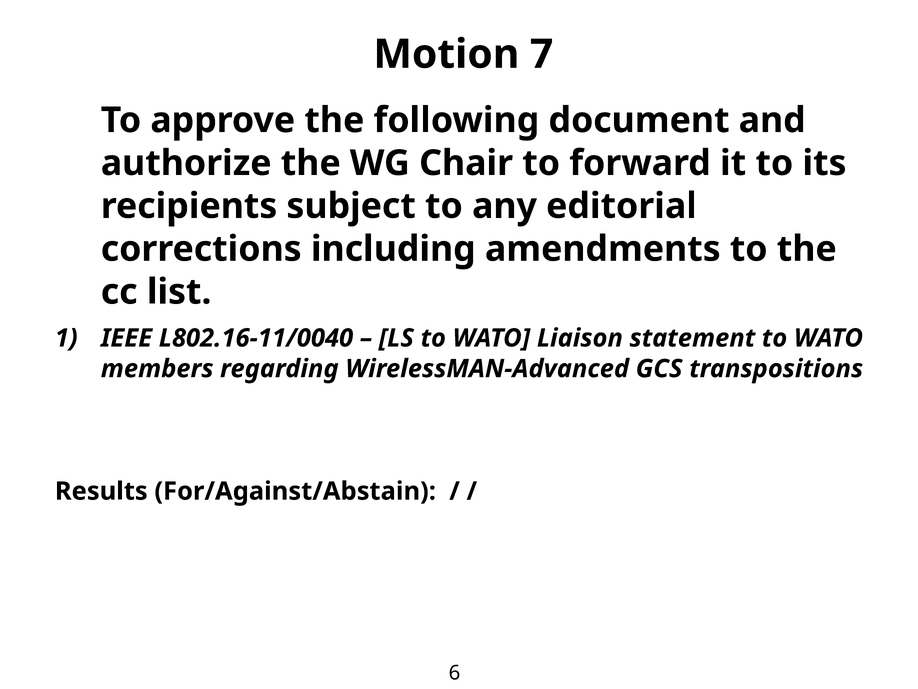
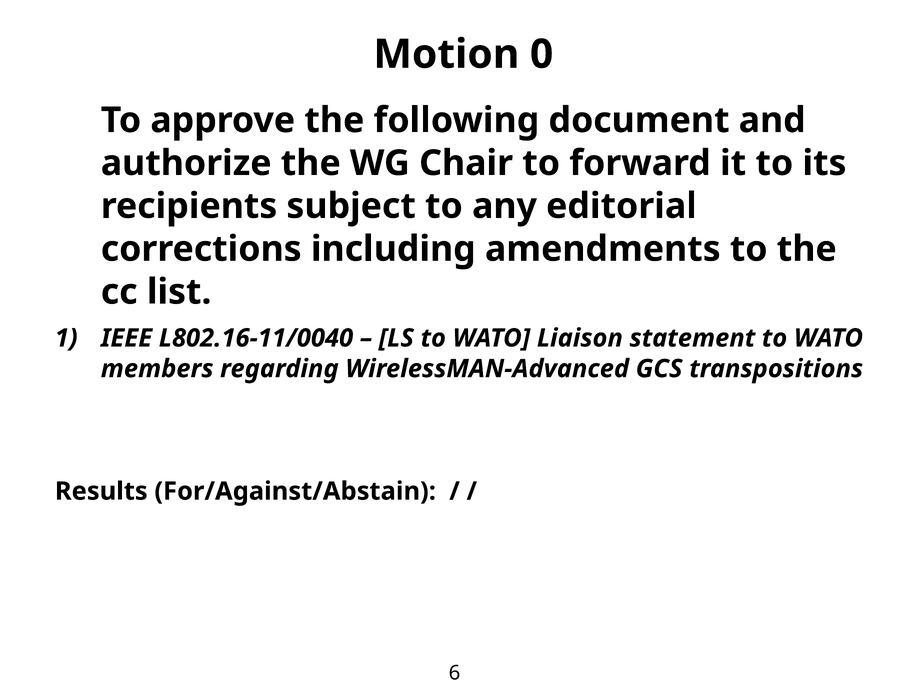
7: 7 -> 0 (542, 54)
